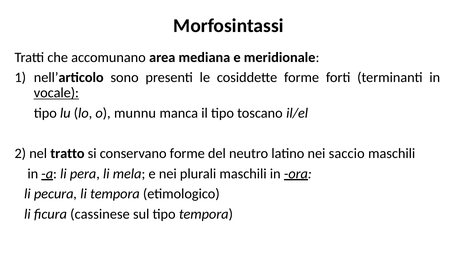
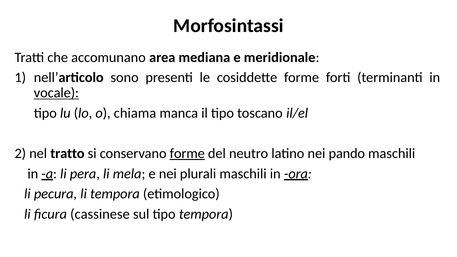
munnu: munnu -> chiama (135, 113)
forme underline: none -> present (187, 153)
saccio: saccio -> pando (347, 153)
